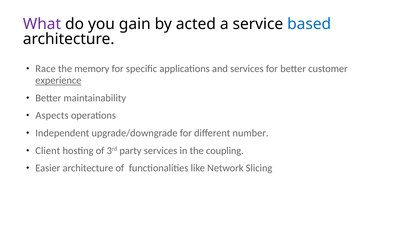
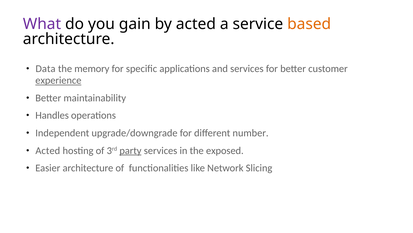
based colour: blue -> orange (309, 24)
Race: Race -> Data (46, 68)
Aspects: Aspects -> Handles (52, 115)
Client: Client -> Acted (48, 150)
party underline: none -> present (130, 150)
coupling: coupling -> exposed (225, 150)
